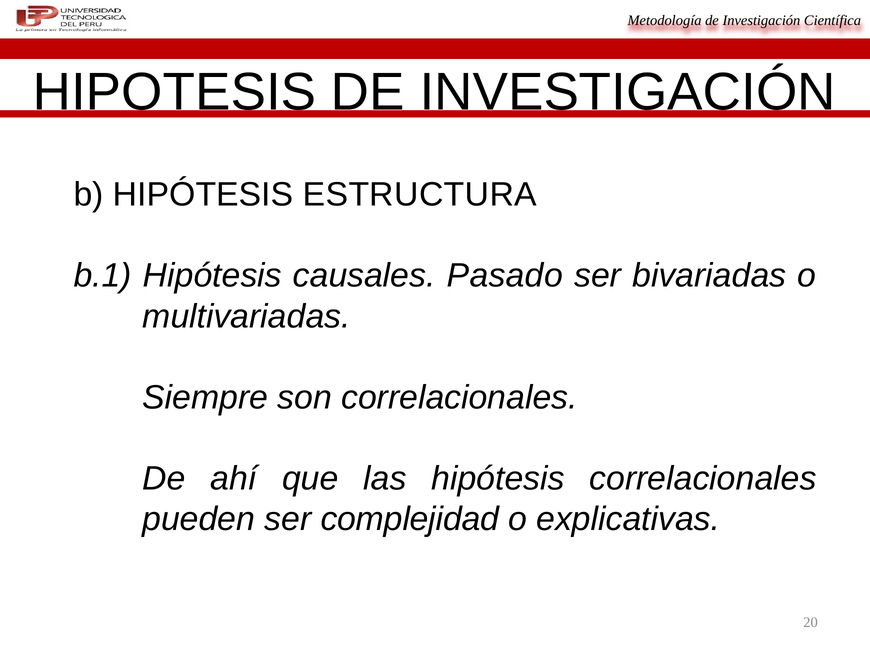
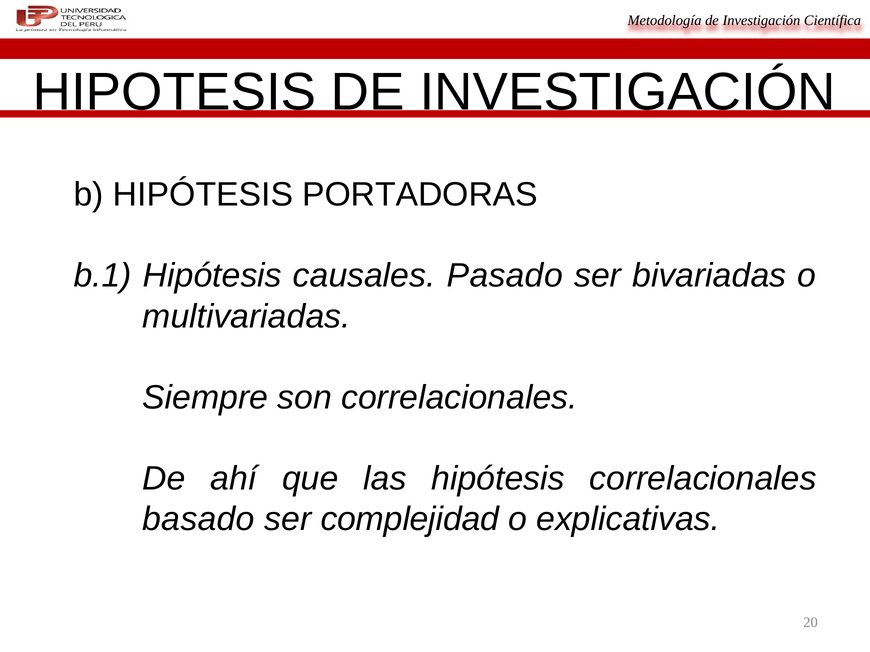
ESTRUCTURA: ESTRUCTURA -> PORTADORAS (420, 195)
pueden: pueden -> basado (199, 520)
